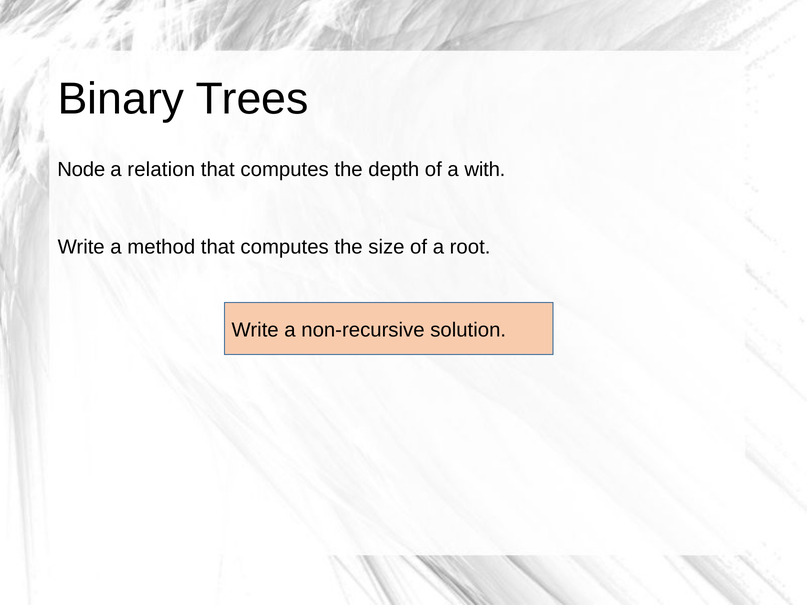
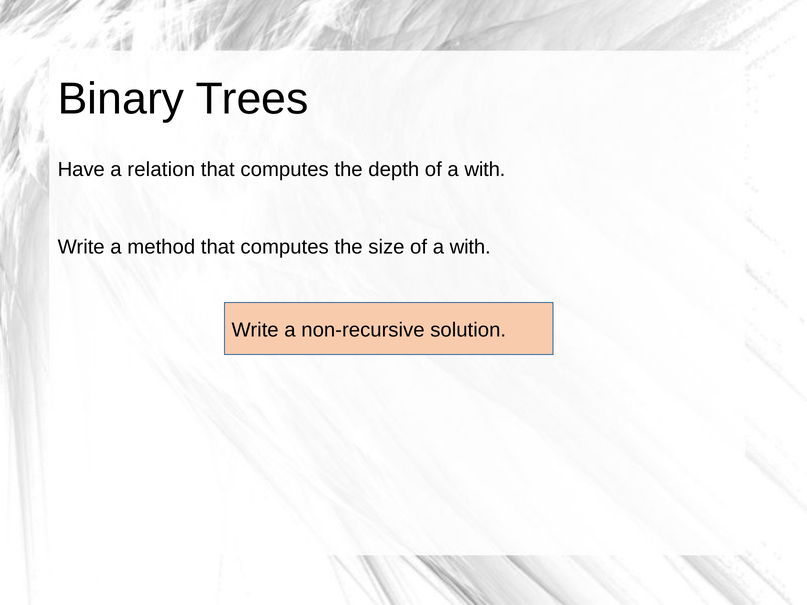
Node: Node -> Have (81, 170)
size of a root: root -> with (470, 247)
